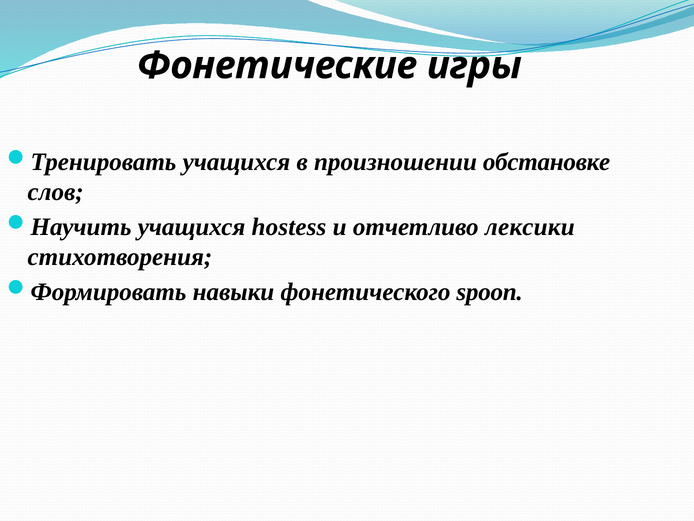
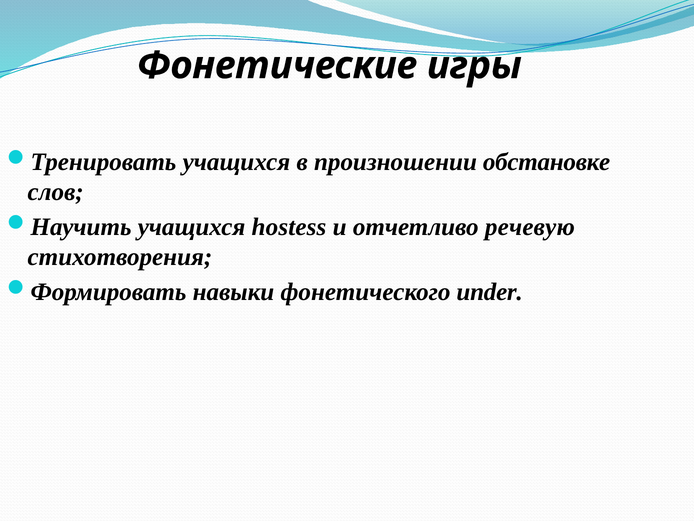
лексики: лексики -> речевую (530, 227)
spoon: spoon -> under (490, 292)
